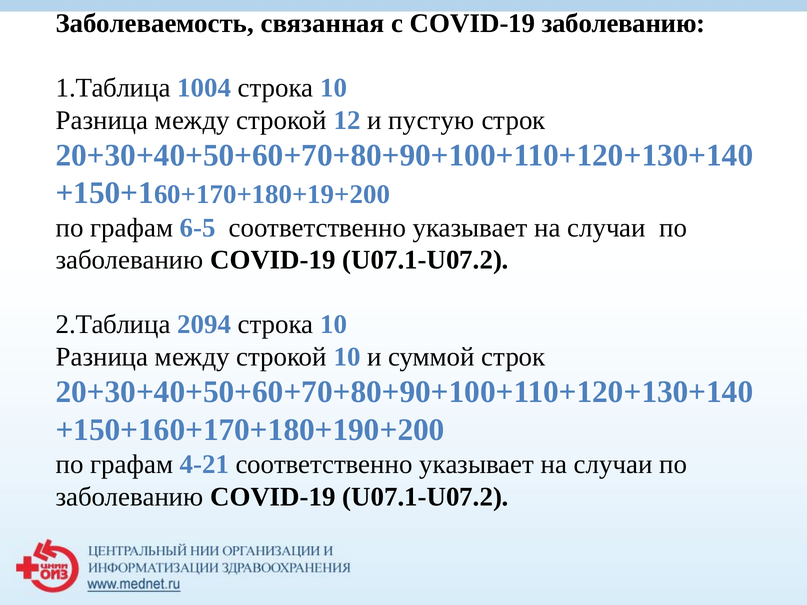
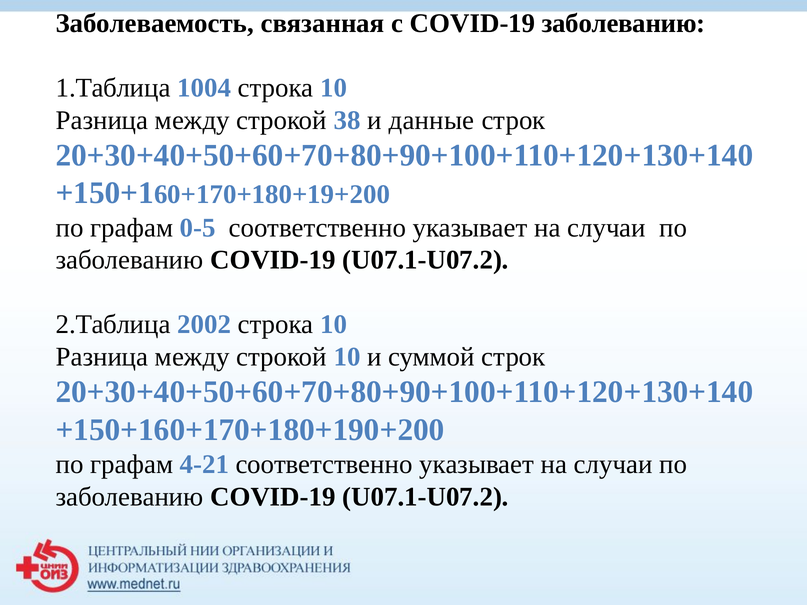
12: 12 -> 38 (347, 120)
пустую: пустую -> данные (431, 120)
6-5: 6-5 -> 0-5 (198, 228)
2094: 2094 -> 2002 (204, 325)
